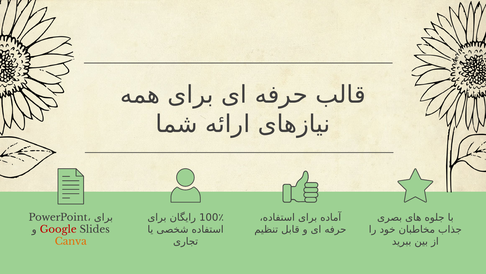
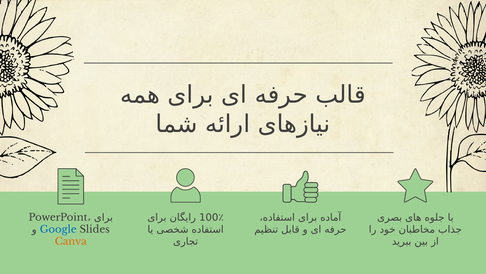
Google colour: red -> blue (58, 229)
